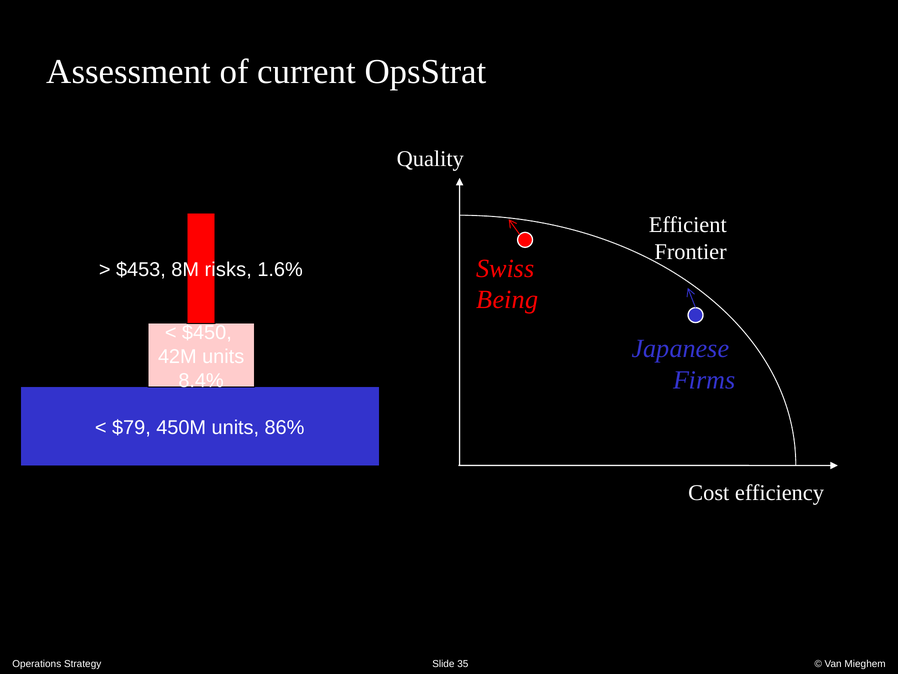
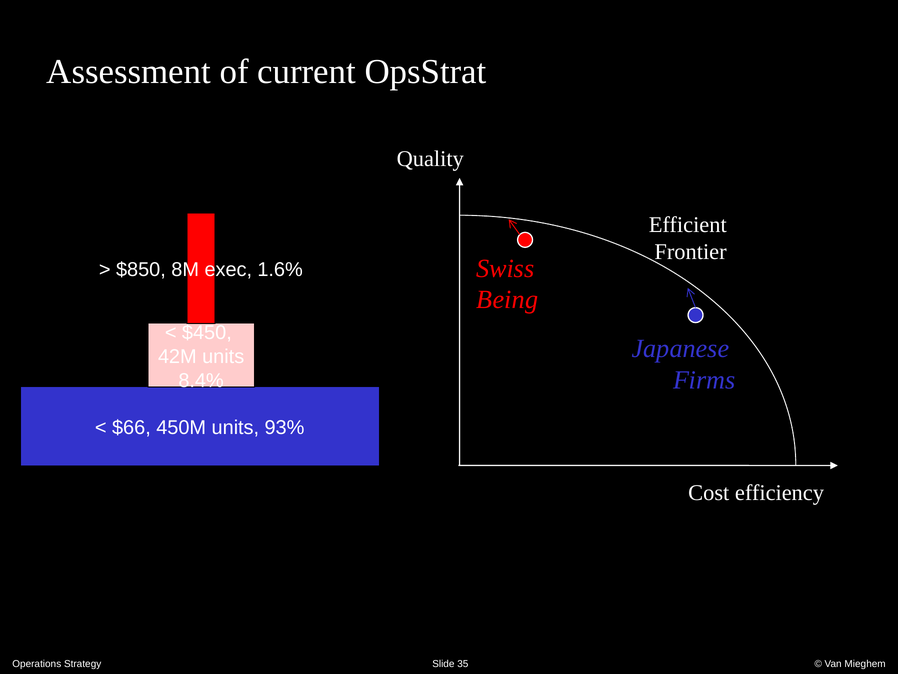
$453: $453 -> $850 (141, 269)
risks: risks -> exec (228, 269)
$79: $79 -> $66 (131, 428)
86%: 86% -> 93% (284, 428)
